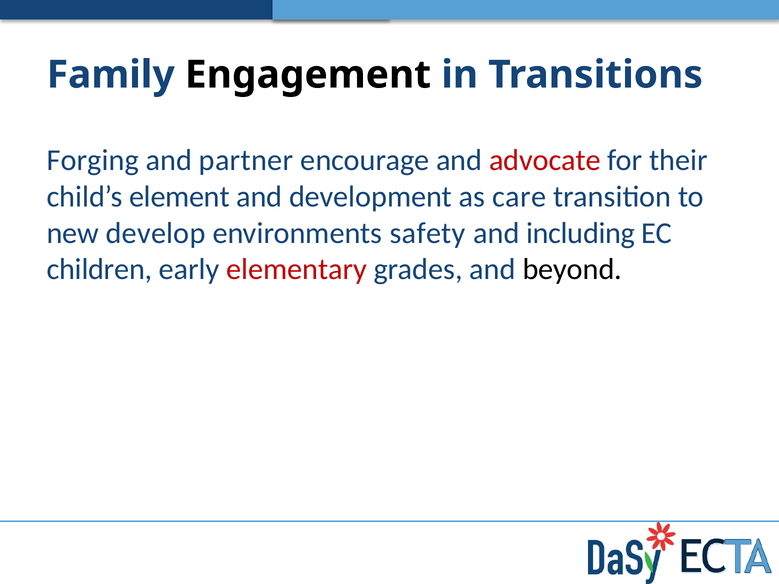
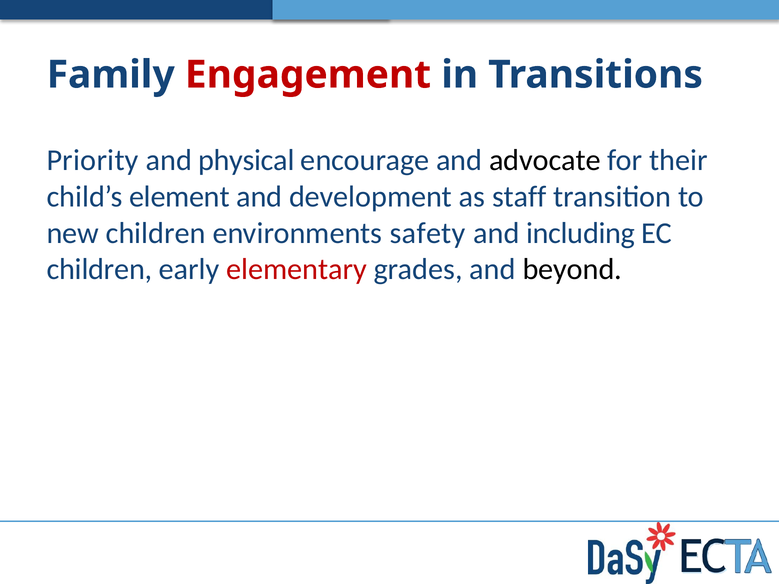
Engagement colour: black -> red (308, 75)
Forging: Forging -> Priority (93, 160)
partner: partner -> physical (246, 160)
advocate colour: red -> black (545, 160)
care: care -> staff (519, 197)
new develop: develop -> children (156, 233)
